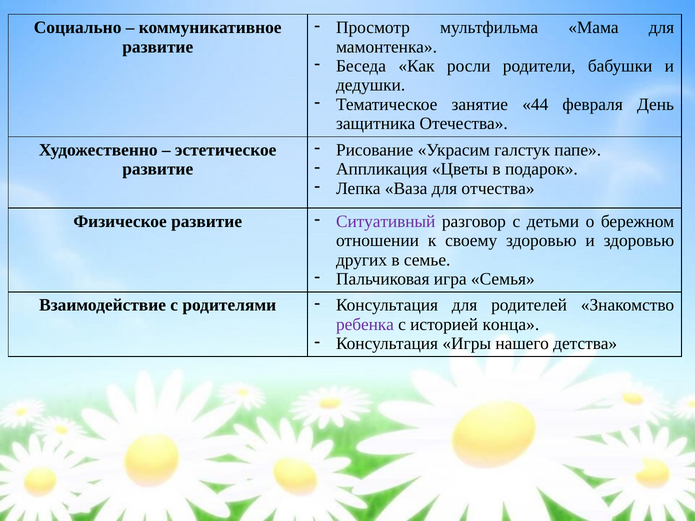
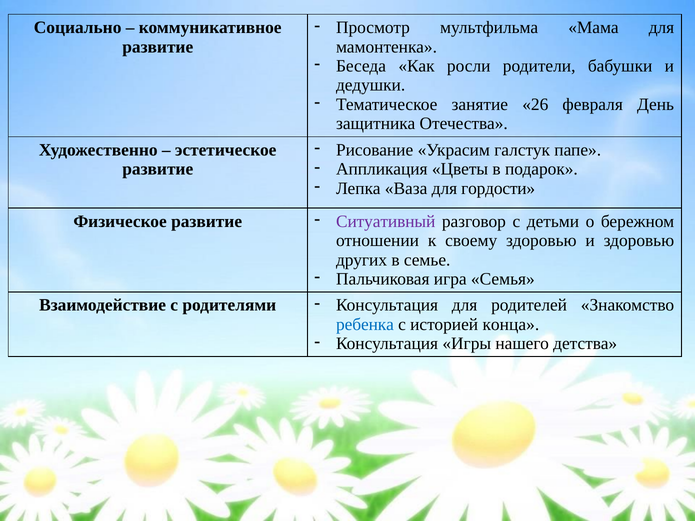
44: 44 -> 26 (535, 105)
отчества: отчества -> гордости (498, 188)
ребенка colour: purple -> blue (365, 325)
